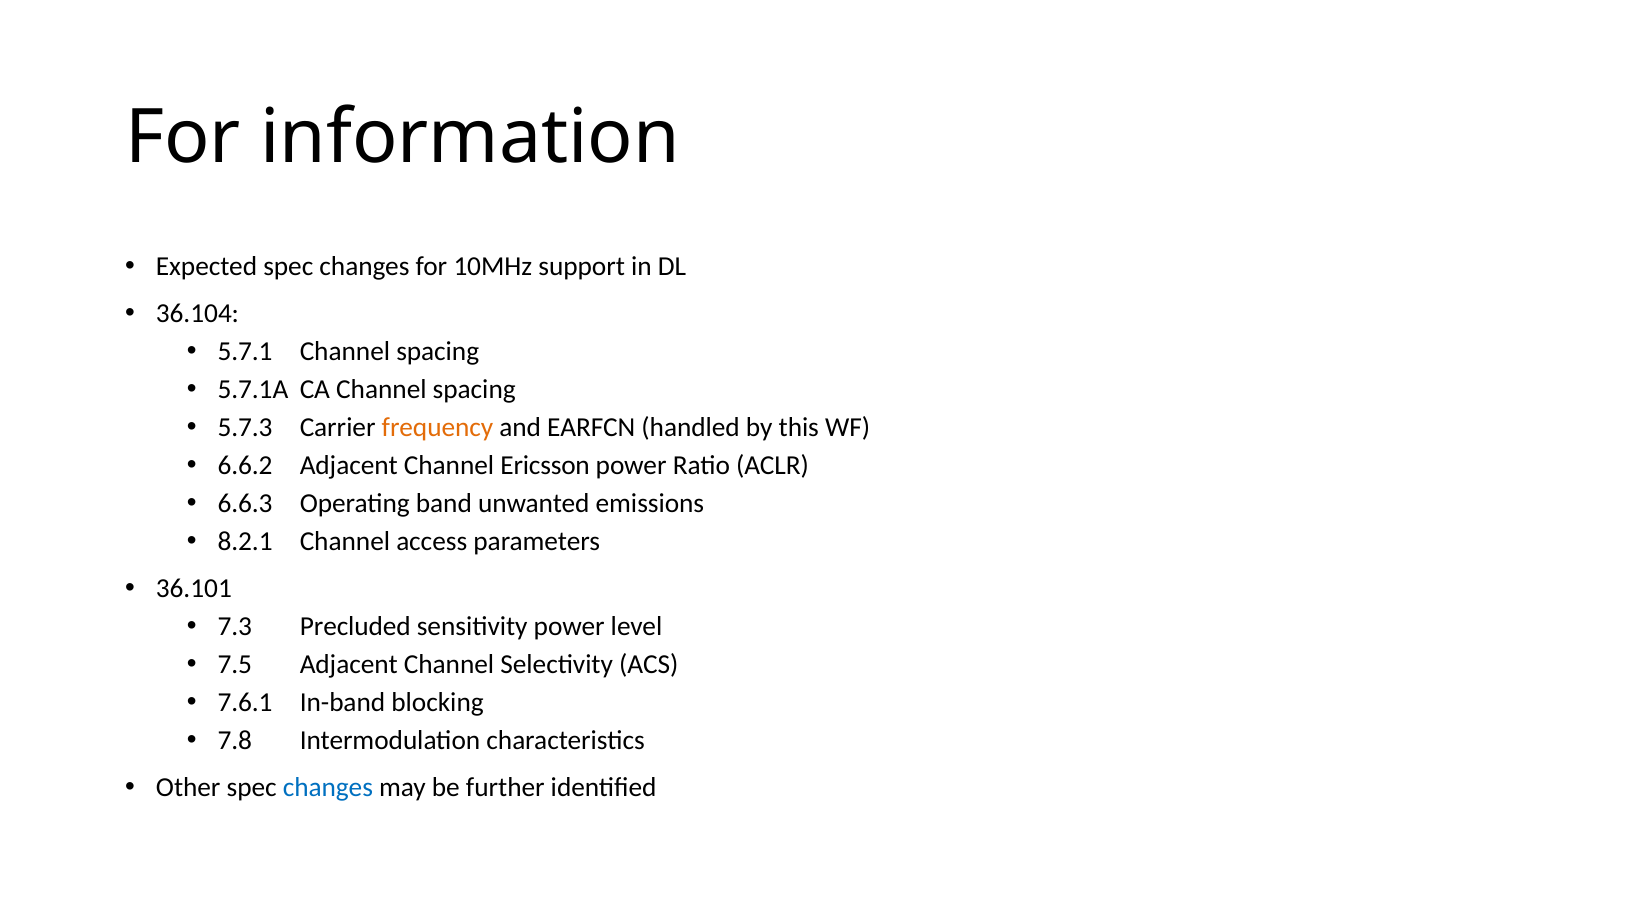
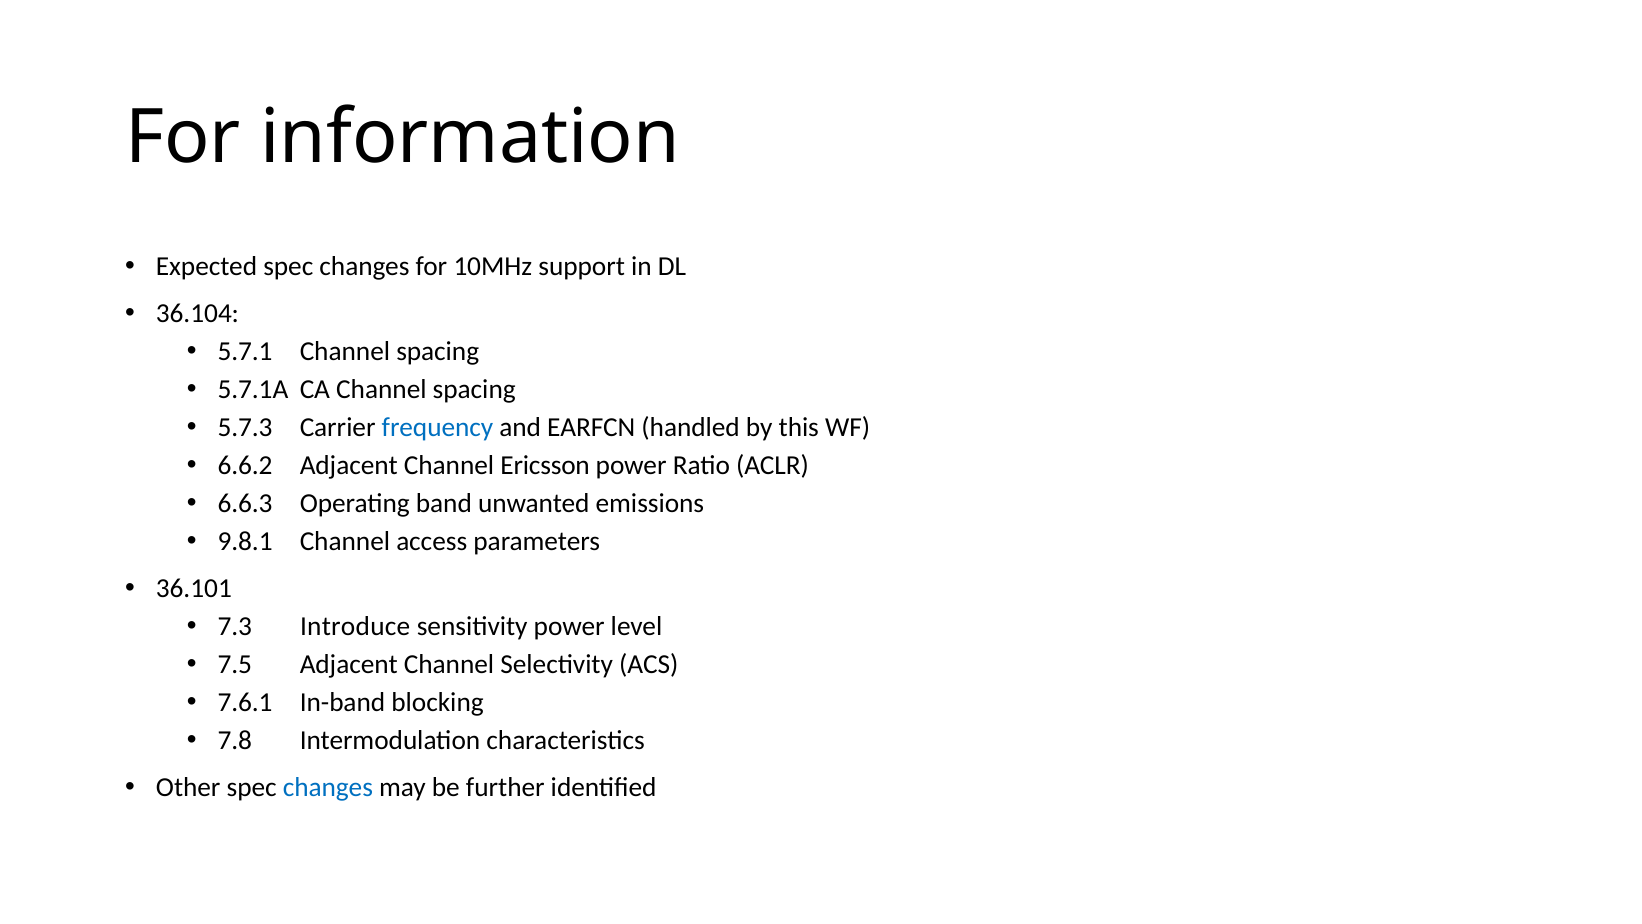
frequency colour: orange -> blue (437, 427)
8.2.1: 8.2.1 -> 9.8.1 (245, 542)
Precluded: Precluded -> Introduce (355, 626)
